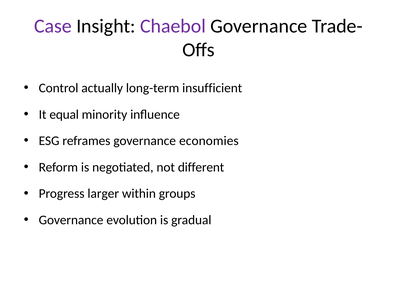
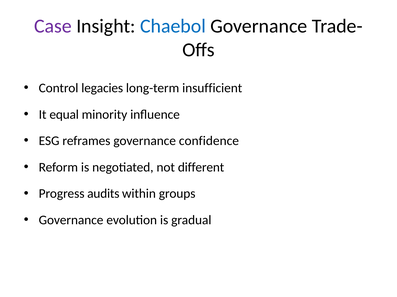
Chaebol colour: purple -> blue (173, 26)
actually: actually -> legacies (102, 88)
economies: economies -> confidence (209, 141)
larger: larger -> audits (103, 194)
